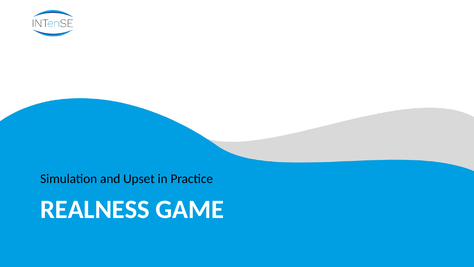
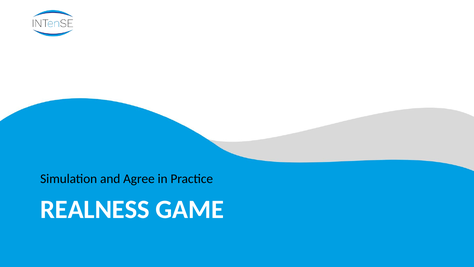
Upset: Upset -> Agree (139, 179)
